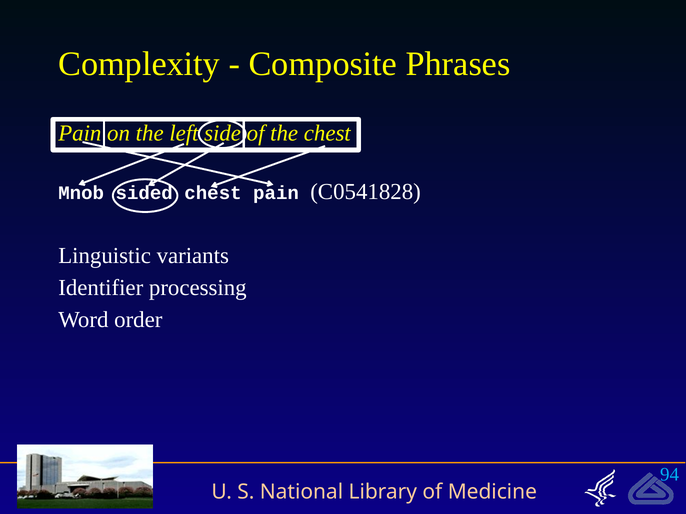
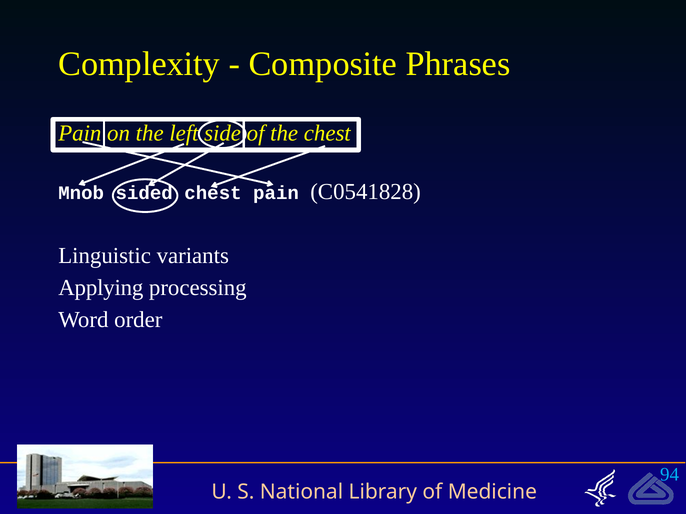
Identifier: Identifier -> Applying (101, 288)
